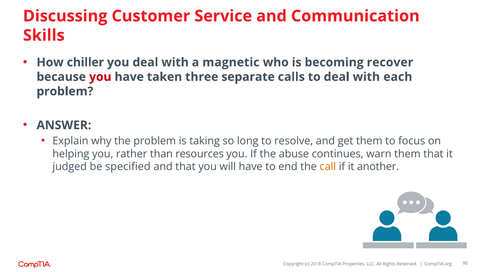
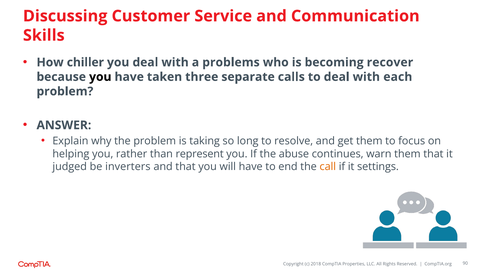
magnetic: magnetic -> problems (231, 62)
you colour: red -> black (100, 77)
resources: resources -> represent (200, 154)
specified: specified -> inverters (128, 167)
another: another -> settings (378, 167)
